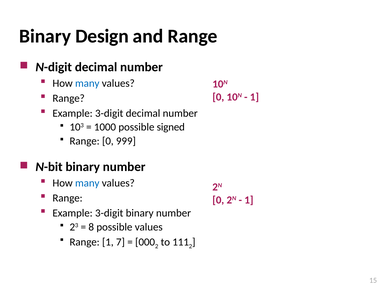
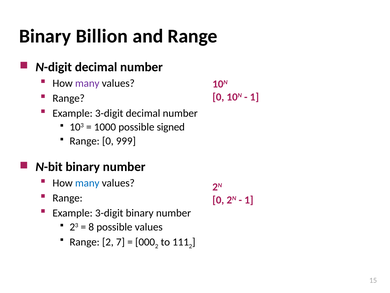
Design: Design -> Billion (102, 36)
many colour: blue -> purple (87, 83)
Range 1: 1 -> 2 (108, 242)
